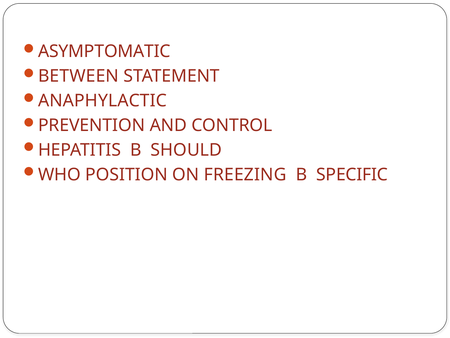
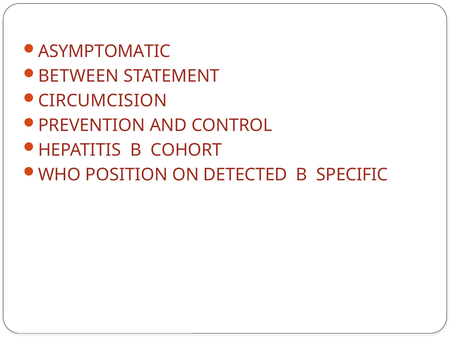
ANAPHYLACTIC: ANAPHYLACTIC -> CIRCUMCISION (102, 101)
SHOULD: SHOULD -> COHORT (186, 150)
FREEZING: FREEZING -> DETECTED (245, 174)
